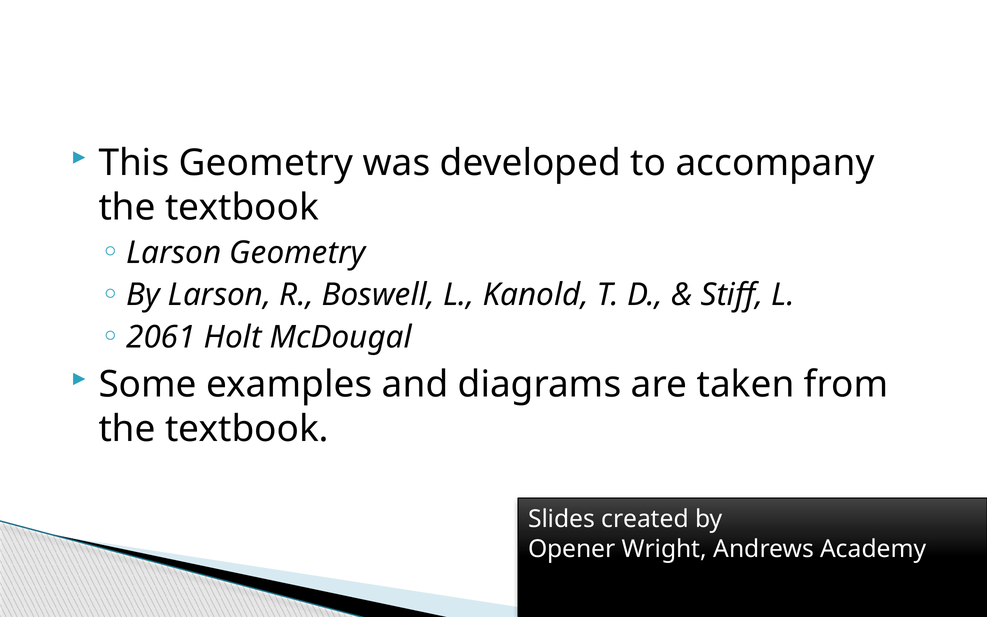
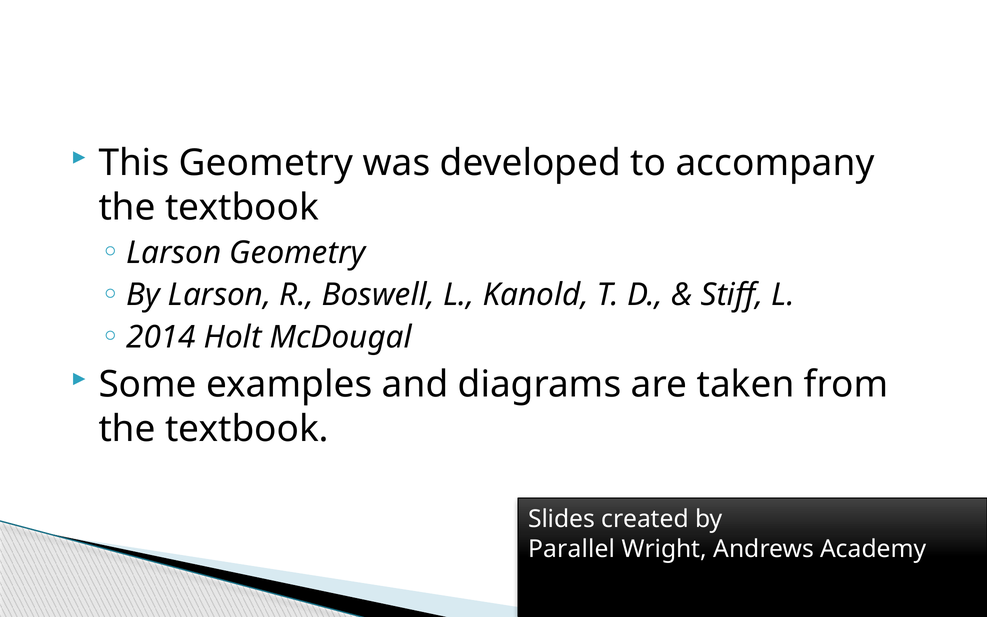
2061: 2061 -> 2014 (161, 337)
Opener: Opener -> Parallel (572, 549)
